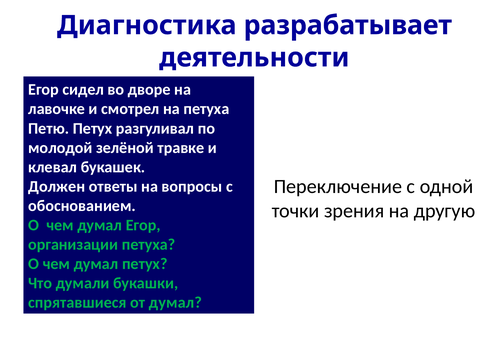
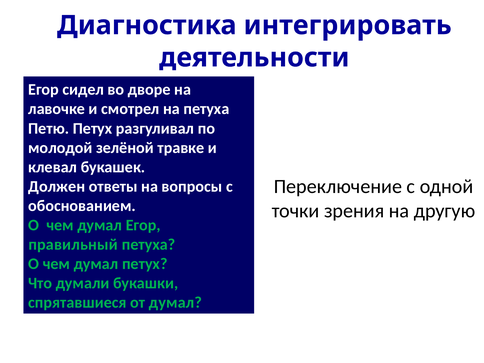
разрабатывает: разрабатывает -> интегрировать (348, 25)
организации: организации -> правильный (73, 245)
